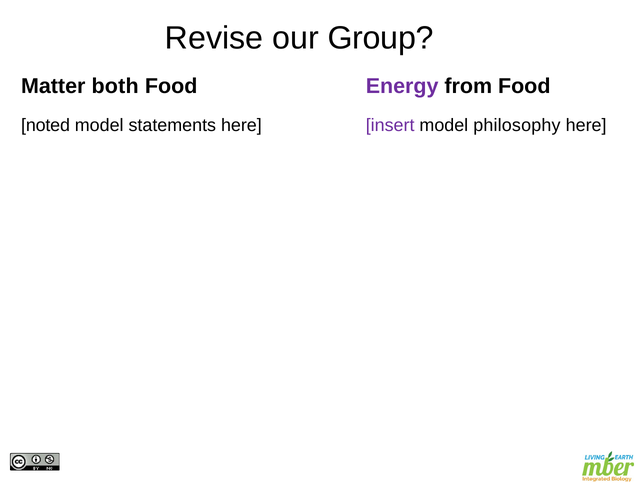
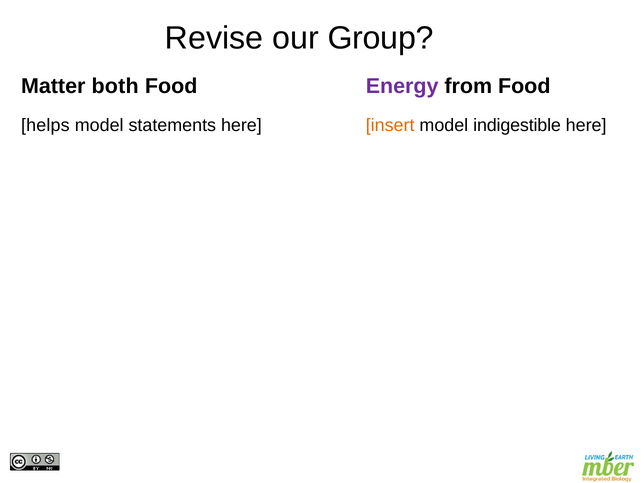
noted: noted -> helps (45, 125)
insert colour: purple -> orange (390, 125)
philosophy: philosophy -> indigestible (517, 125)
